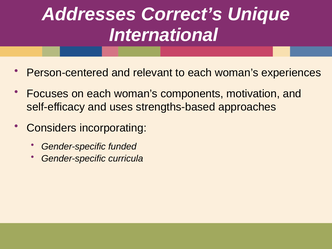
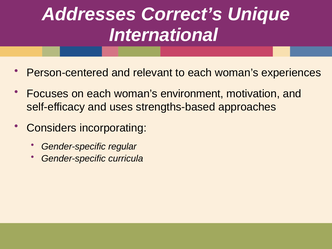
components: components -> environment (192, 94)
funded: funded -> regular (122, 146)
